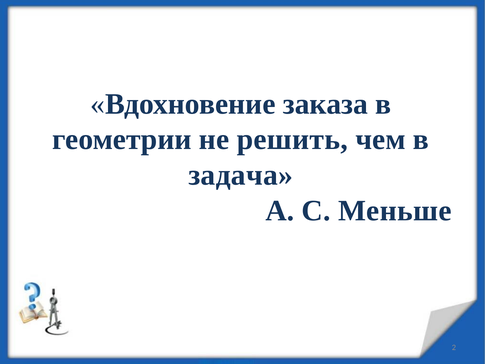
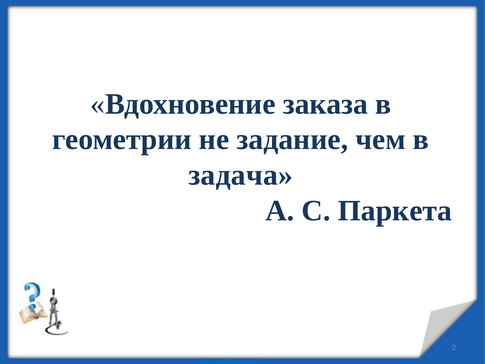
решить: решить -> задание (292, 139)
Меньше: Меньше -> Паркета (395, 211)
